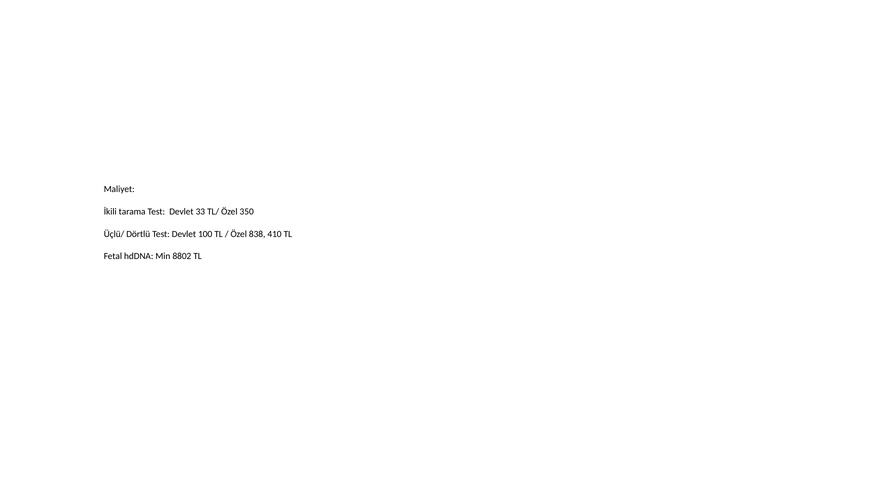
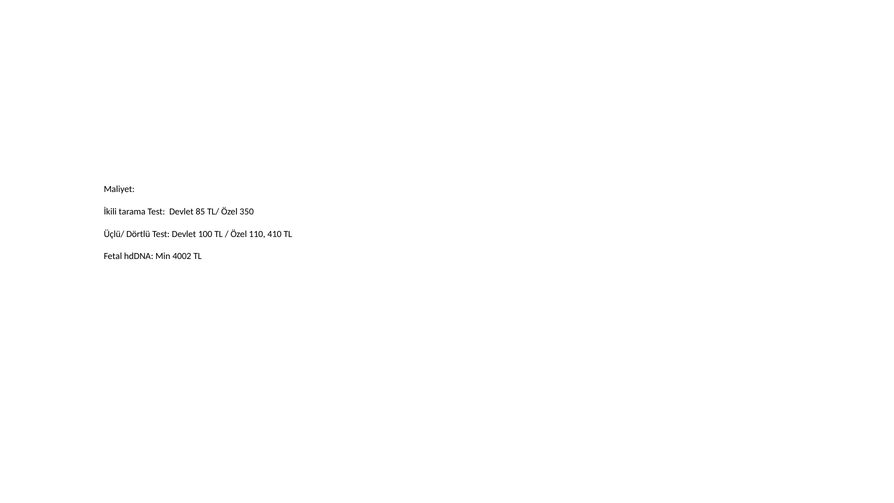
33: 33 -> 85 (200, 211)
838: 838 -> 110 (257, 234)
8802: 8802 -> 4002 (182, 256)
